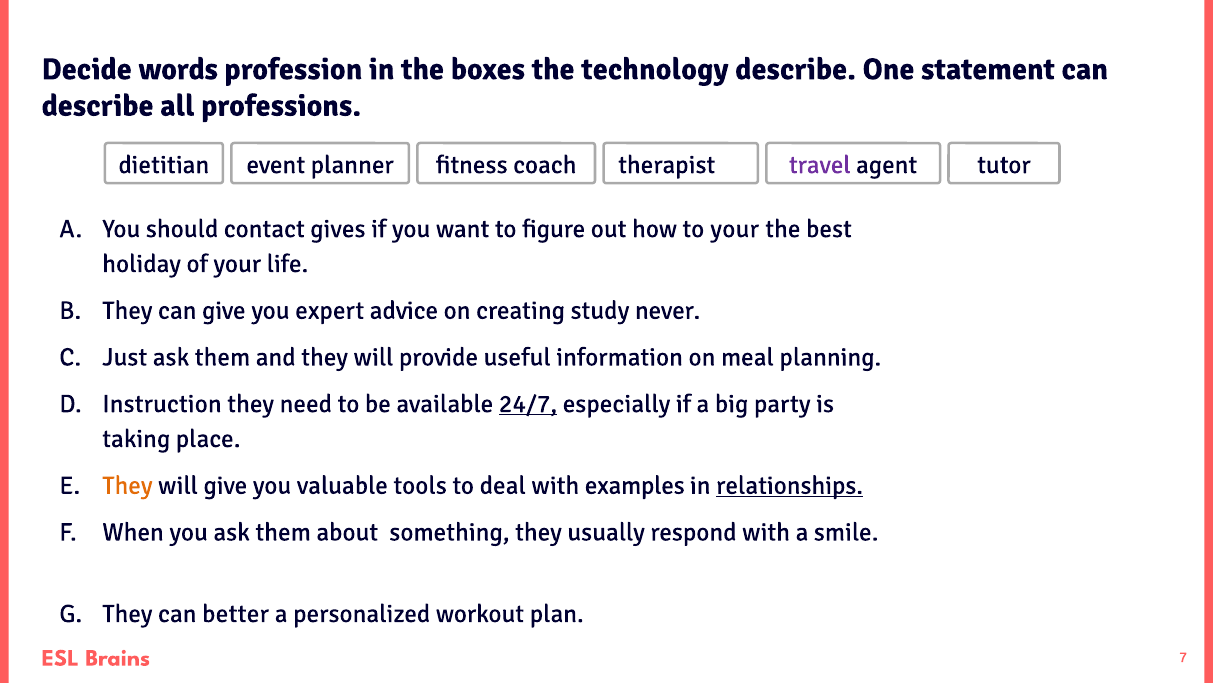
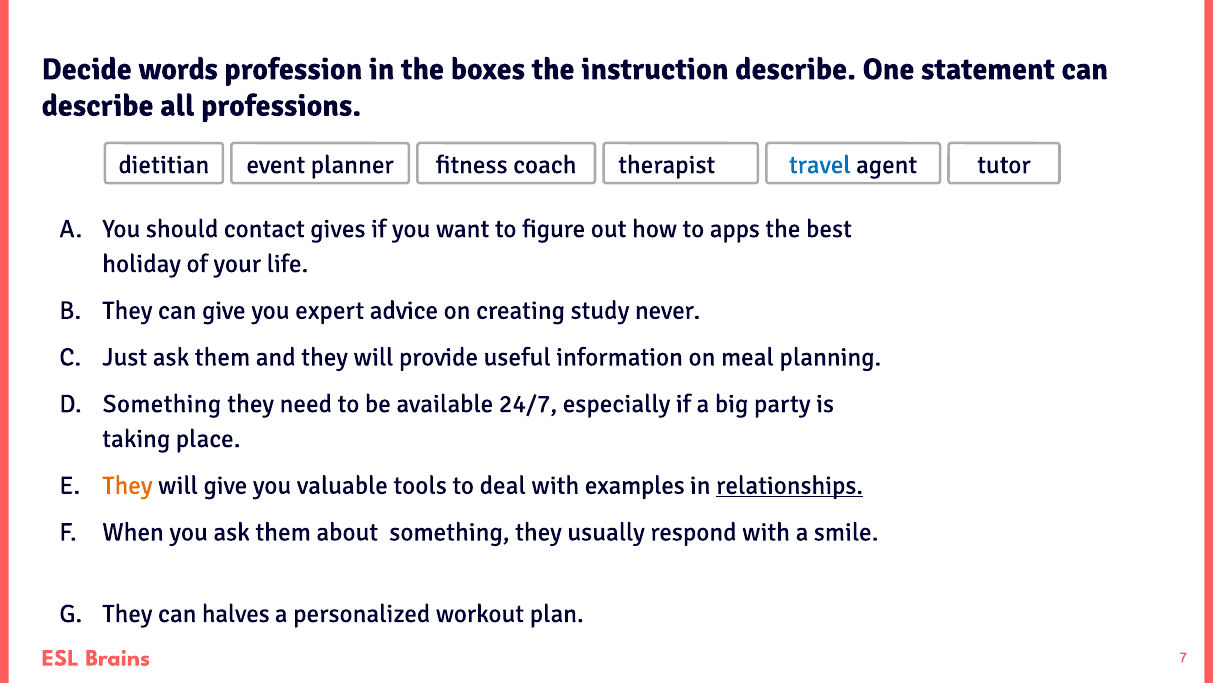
technology: technology -> instruction (655, 69)
travel colour: purple -> blue (820, 165)
to your: your -> apps (735, 229)
Instruction: Instruction -> Something (162, 403)
24/7 underline: present -> none (528, 403)
better: better -> halves (236, 613)
